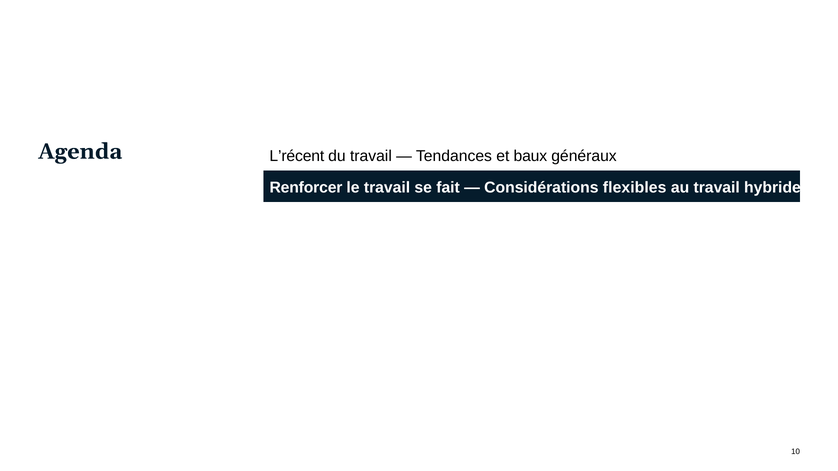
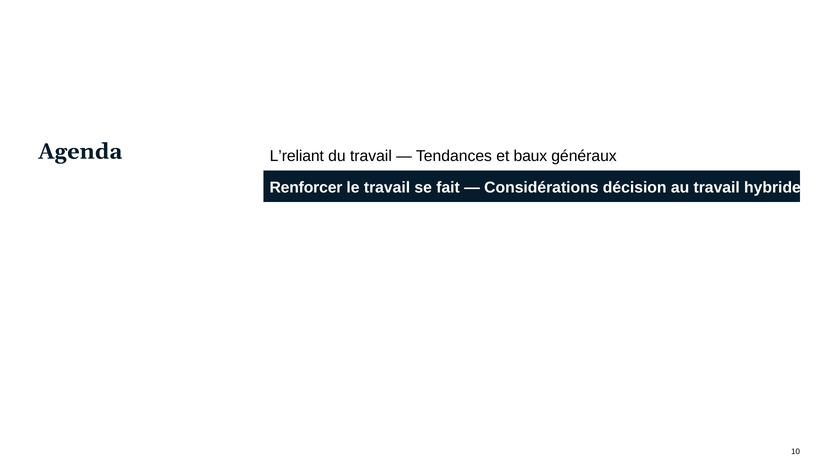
L’récent: L’récent -> L’reliant (297, 156)
flexibles: flexibles -> décision (635, 188)
